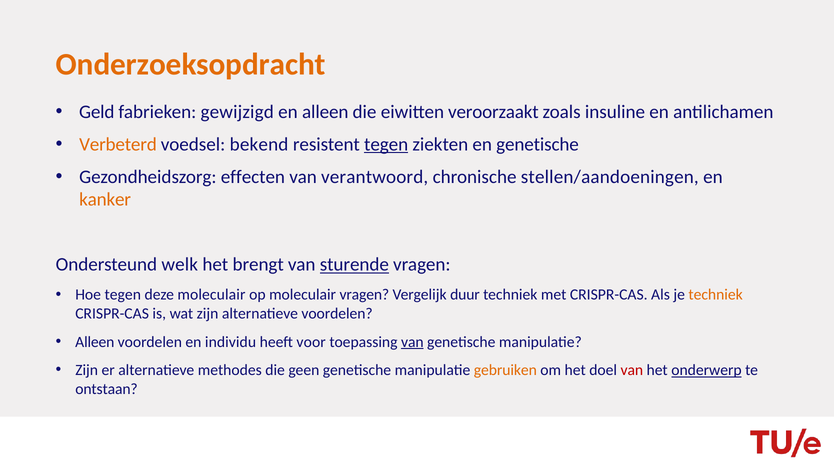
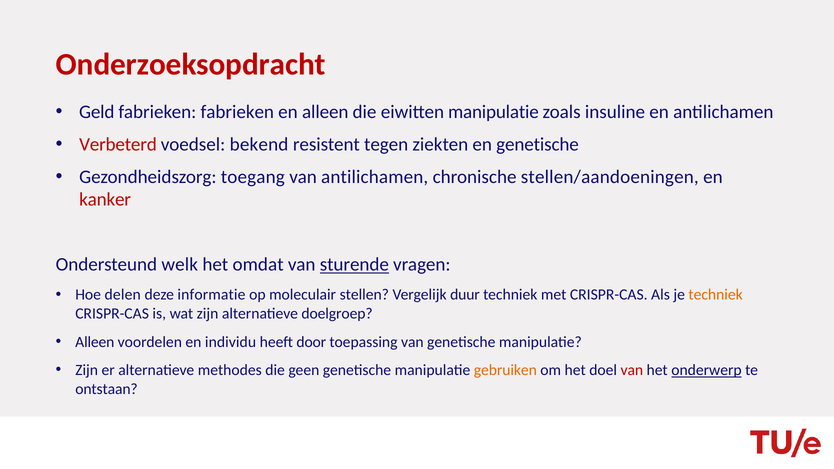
Onderzoeksopdracht colour: orange -> red (191, 64)
fabrieken gewijzigd: gewijzigd -> fabrieken (237, 112)
eiwitten veroorzaakt: veroorzaakt -> manipulatie (493, 112)
Verbeterd colour: orange -> red (118, 144)
tegen underline: present -> none (386, 144)
effecten: effecten -> toegang (253, 177)
van verantwoord: verantwoord -> antilichamen (375, 177)
kanker colour: orange -> red (105, 200)
brengt: brengt -> omdat (258, 265)
Hoe tegen: tegen -> delen (123, 295)
deze moleculair: moleculair -> informatie (211, 295)
moleculair vragen: vragen -> stellen (364, 295)
alternatieve voordelen: voordelen -> doelgroep (337, 314)
voor: voor -> door (311, 342)
van underline: present -> none (412, 342)
